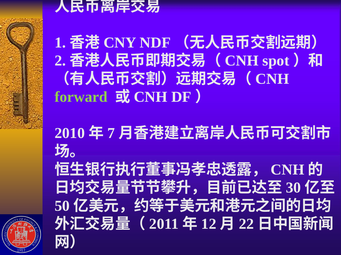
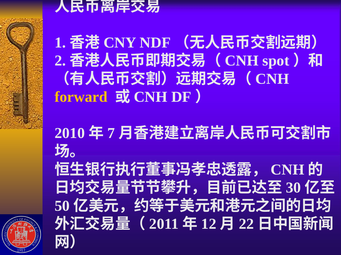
forward colour: light green -> yellow (81, 97)
